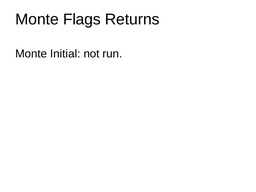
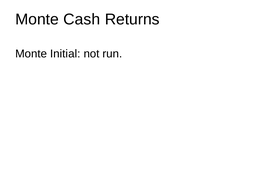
Flags: Flags -> Cash (82, 19)
